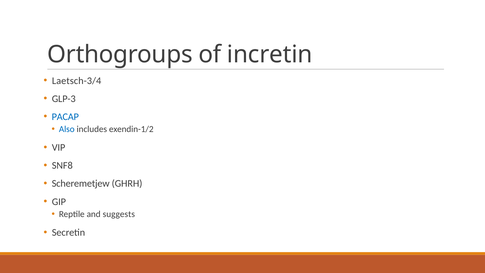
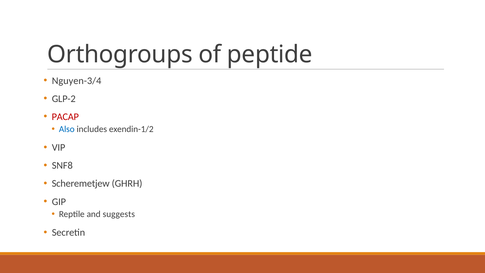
incretin: incretin -> peptide (270, 54)
Laetsch-3/4: Laetsch-3/4 -> Nguyen-3/4 (77, 81)
GLP-3: GLP-3 -> GLP-2 (64, 99)
PACAP colour: blue -> red (65, 117)
